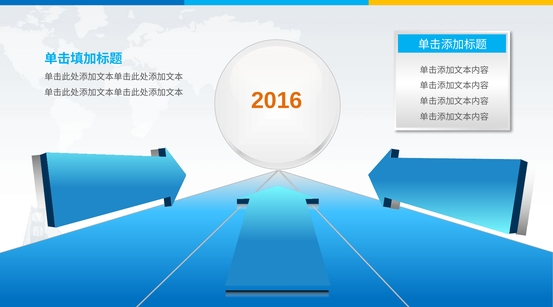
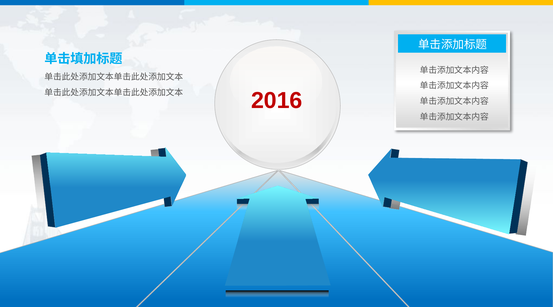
2016 colour: orange -> red (277, 100)
